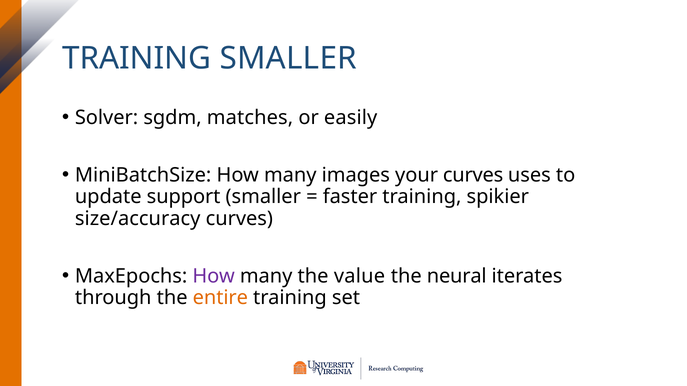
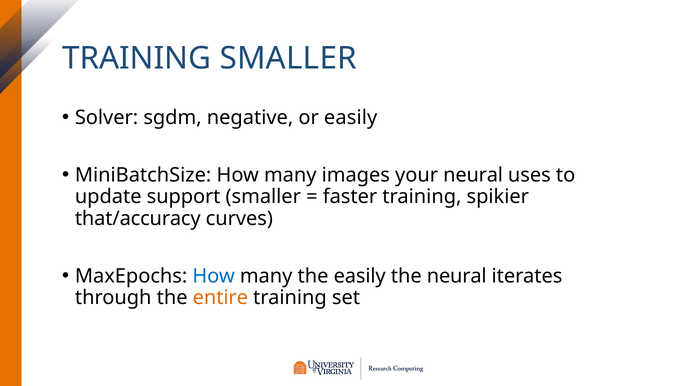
matches: matches -> negative (250, 118)
your curves: curves -> neural (473, 175)
size/accuracy: size/accuracy -> that/accuracy (138, 219)
How colour: purple -> blue (214, 276)
the value: value -> easily (360, 276)
